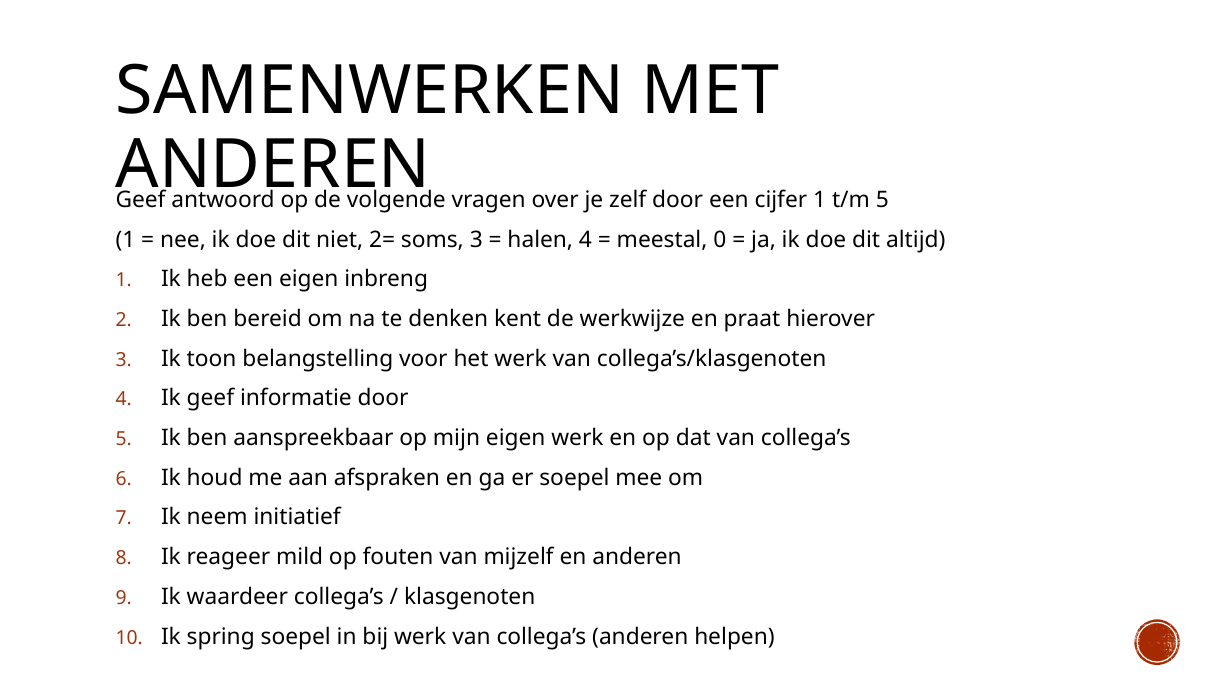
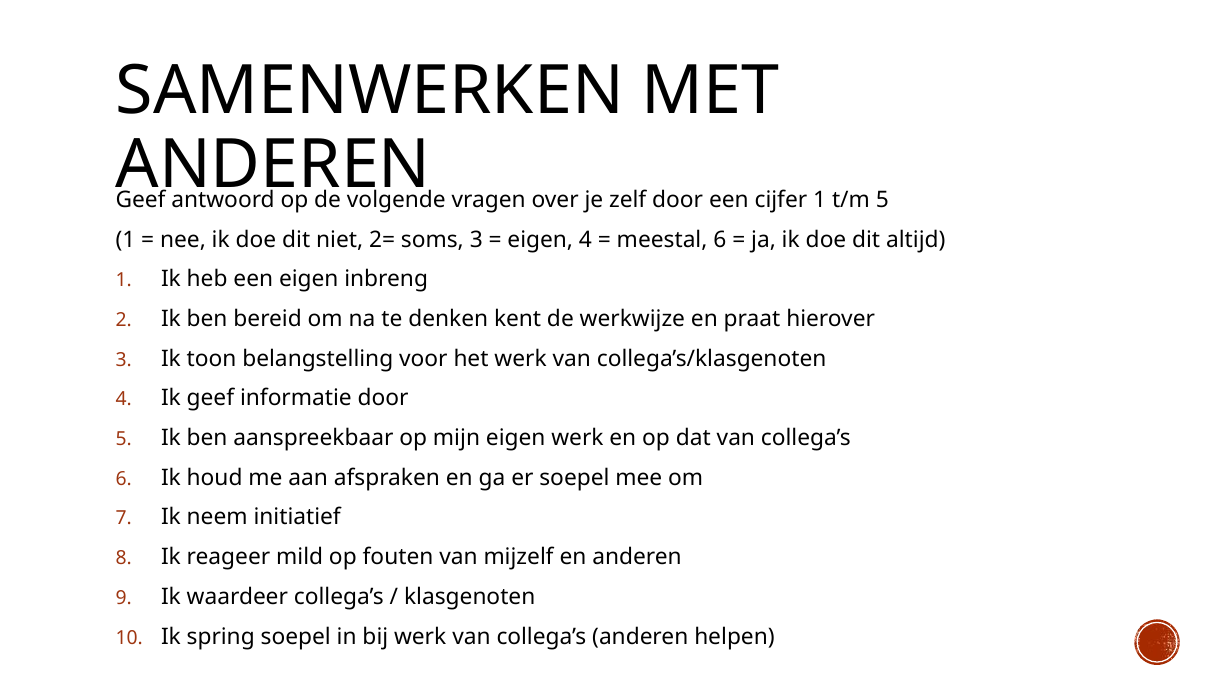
halen: halen -> eigen (540, 240)
meestal 0: 0 -> 6 (720, 240)
